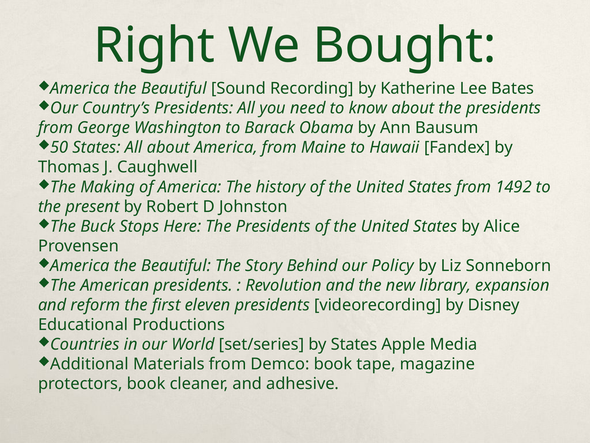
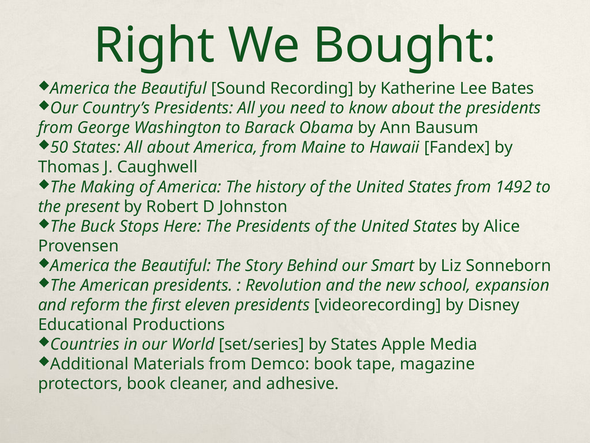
Policy: Policy -> Smart (393, 265)
library: library -> school (445, 285)
